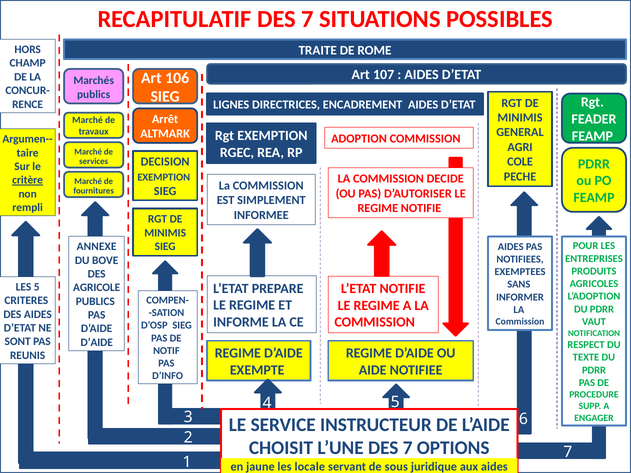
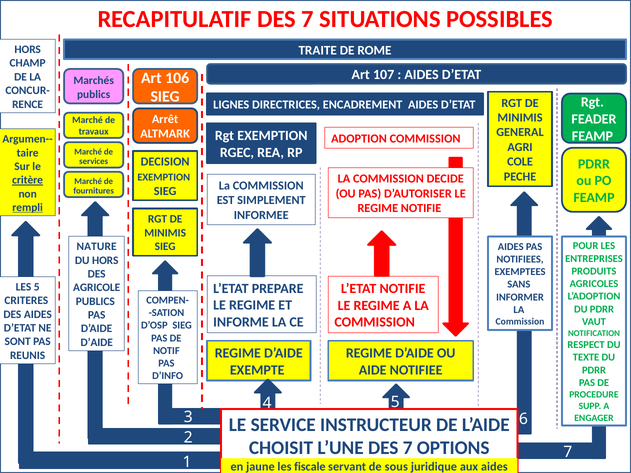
rempli underline: none -> present (28, 208)
ANNEXE: ANNEXE -> NATURE (97, 247)
DU BOVE: BOVE -> HORS (105, 260)
locale: locale -> fiscale (310, 467)
